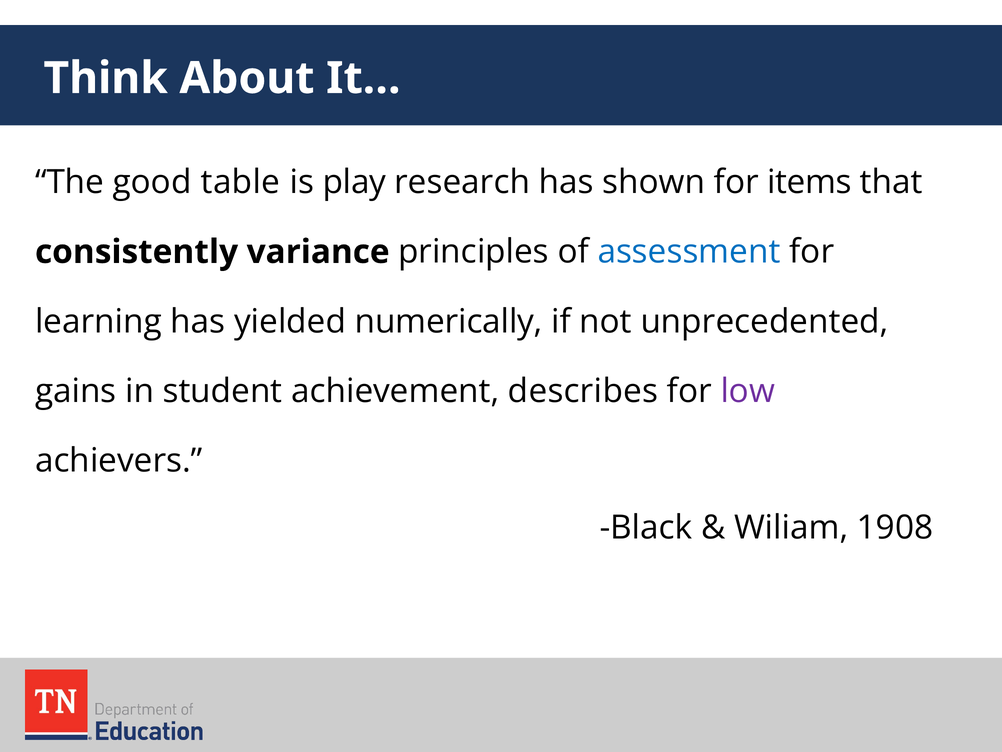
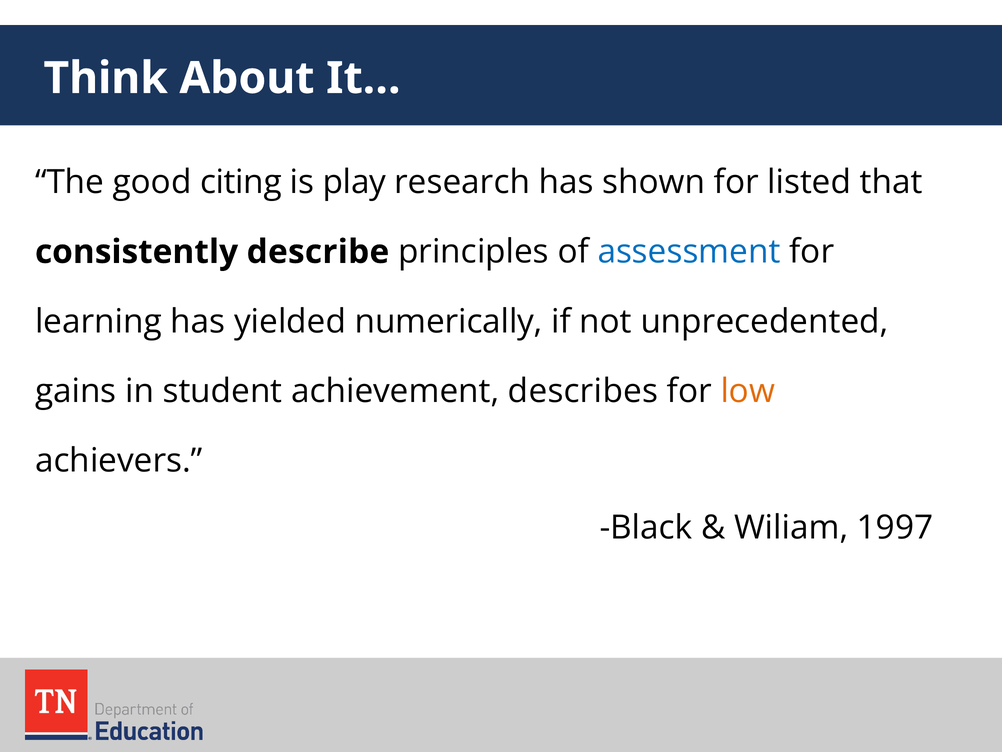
table: table -> citing (241, 182)
items: items -> listed (809, 182)
variance: variance -> describe (318, 252)
low colour: purple -> orange (748, 391)
1908: 1908 -> 1997 (895, 527)
